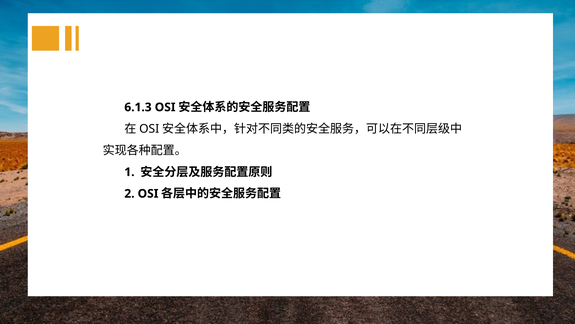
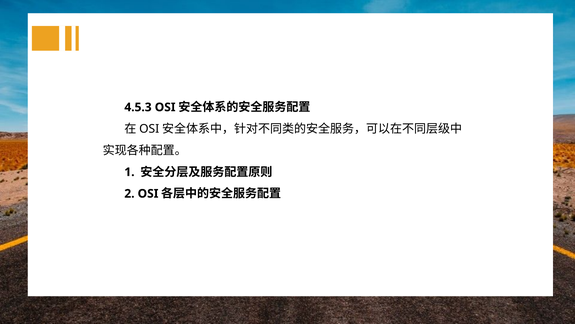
6.1.3: 6.1.3 -> 4.5.3 (138, 107)
